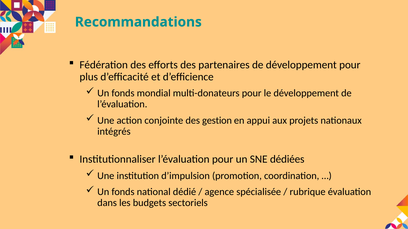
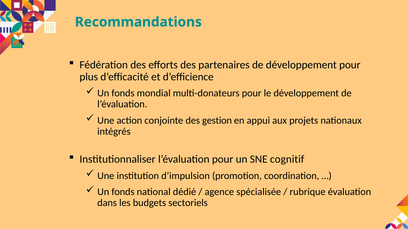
dédiées: dédiées -> cognitif (287, 160)
